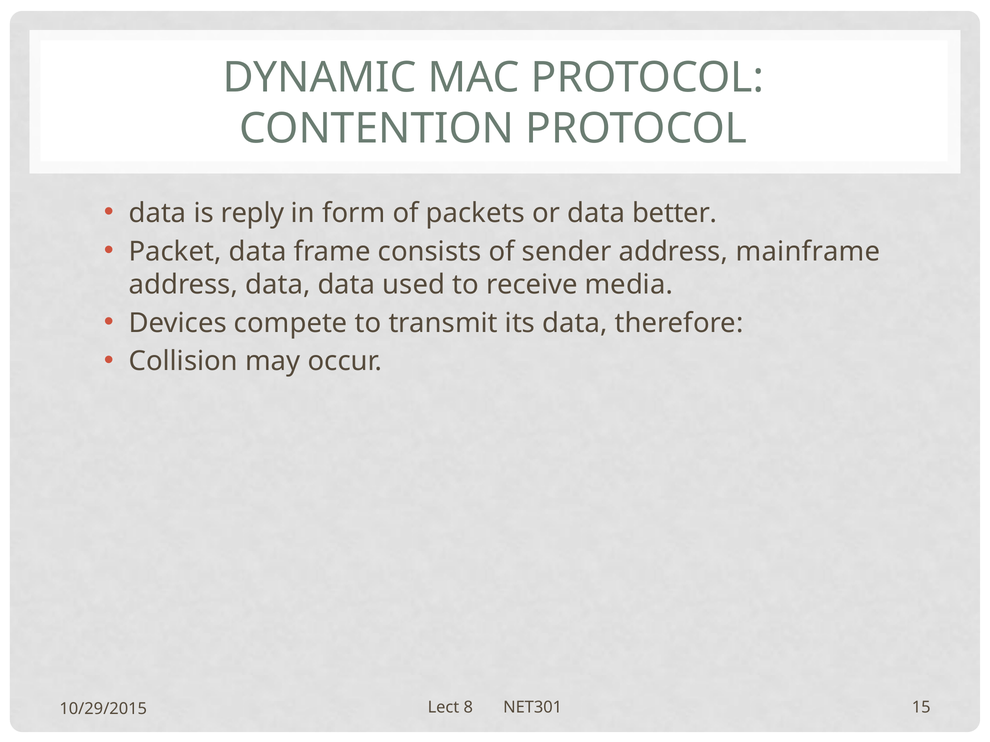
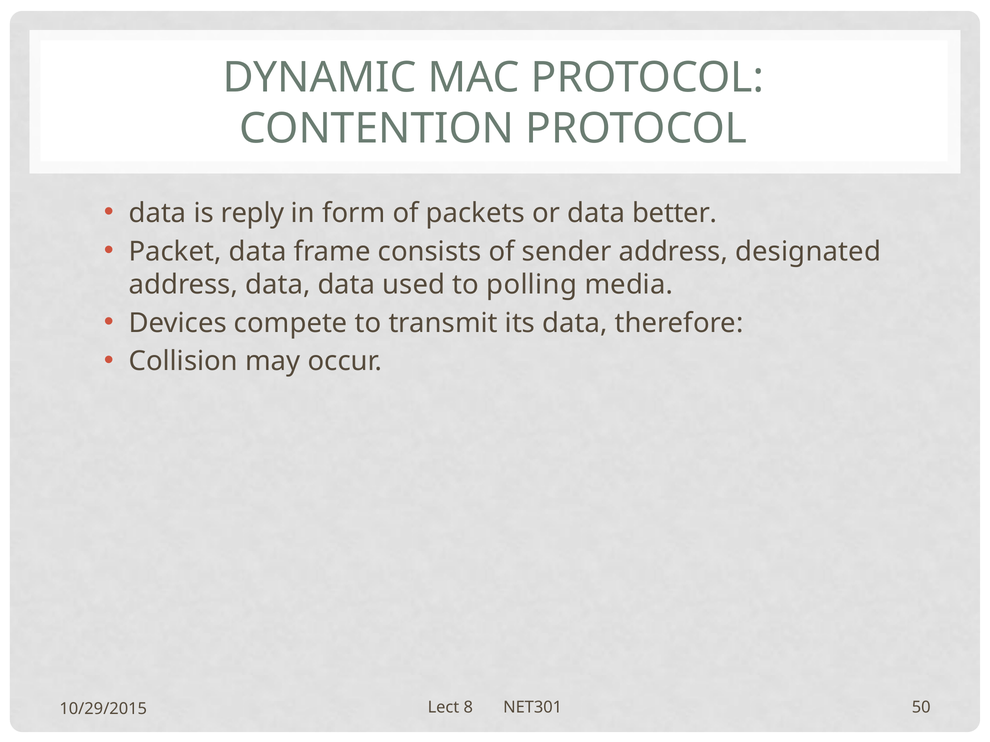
mainframe: mainframe -> designated (808, 252)
receive: receive -> polling (532, 285)
15: 15 -> 50 (921, 708)
